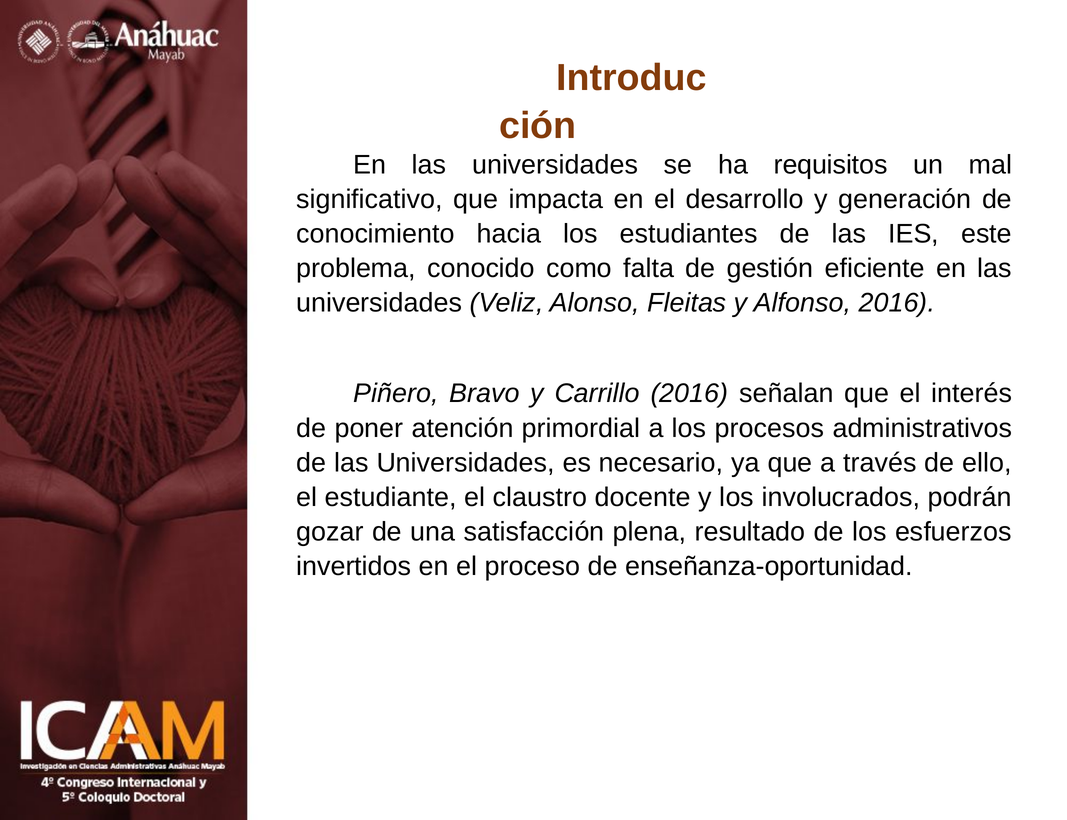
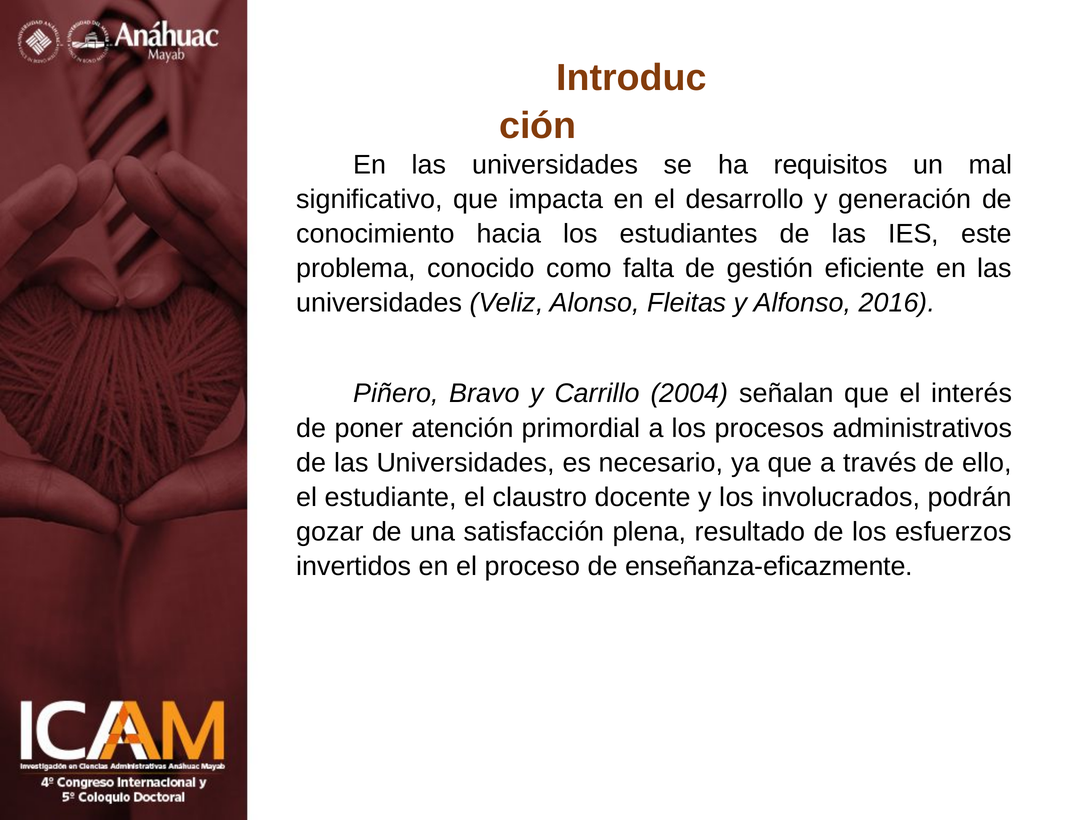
Carrillo 2016: 2016 -> 2004 (689, 393)
enseñanza-oportunidad: enseñanza-oportunidad -> enseñanza-eficazmente (769, 566)
